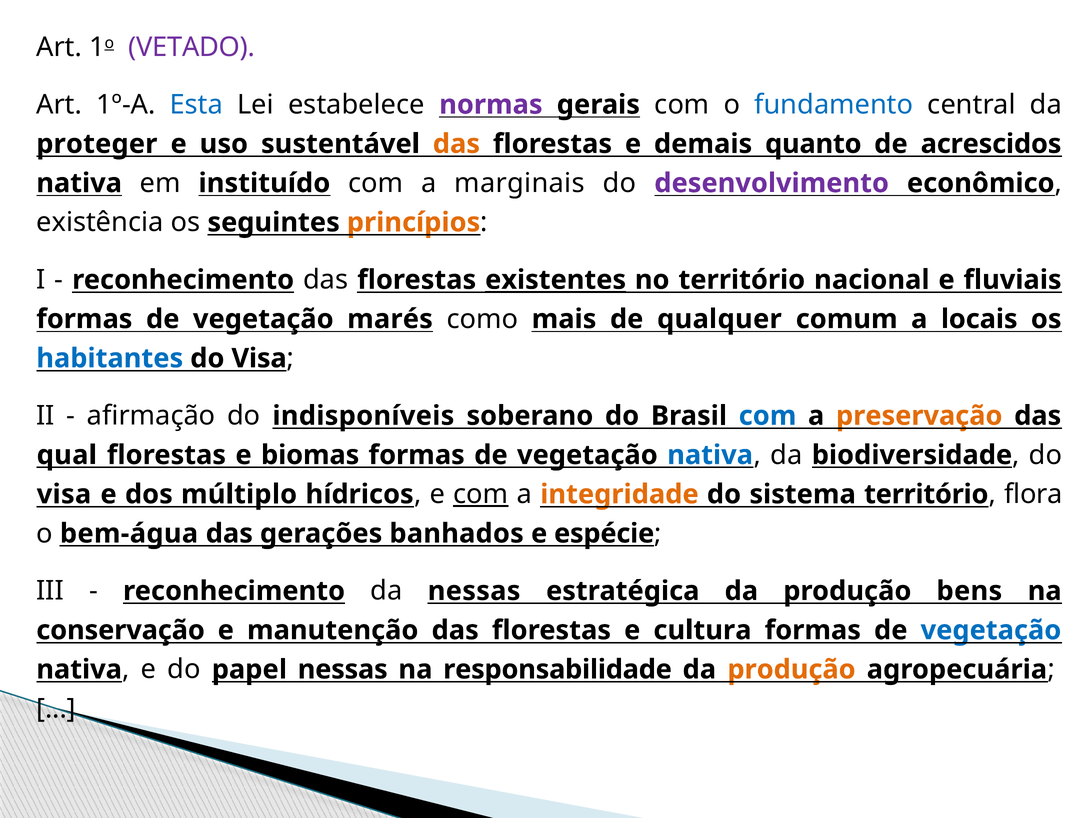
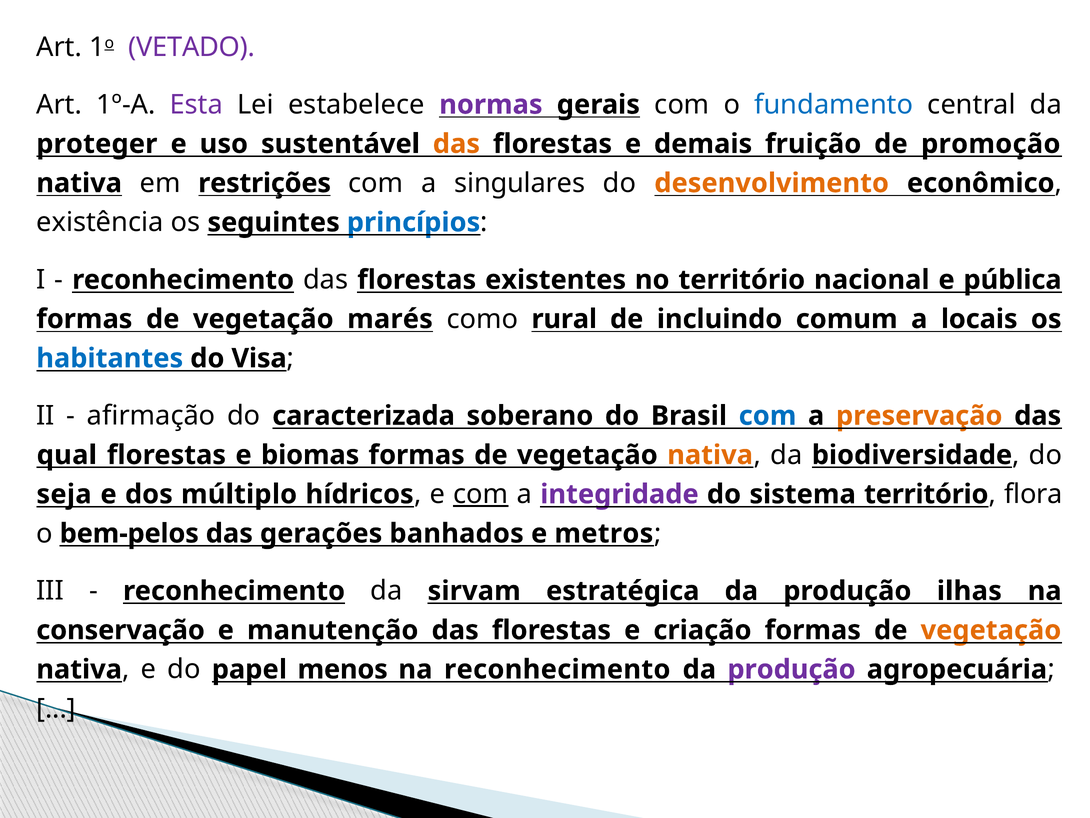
Esta colour: blue -> purple (196, 105)
quanto: quanto -> fruição (813, 144)
acrescidos: acrescidos -> promoção (991, 144)
instituído: instituído -> restrições (265, 183)
marginais: marginais -> singulares (520, 183)
desenvolvimento colour: purple -> orange (772, 183)
princípios colour: orange -> blue (414, 222)
existentes underline: present -> none (556, 280)
fluviais: fluviais -> pública (1013, 280)
mais: mais -> rural (564, 319)
qualquer: qualquer -> incluindo (720, 319)
indisponíveis: indisponíveis -> caracterizada (364, 416)
nativa colour: blue -> orange (710, 455)
visa: visa -> seja (64, 494)
integridade colour: orange -> purple (619, 494)
bem-água: bem-água -> bem-pelos (129, 533)
espécie: espécie -> metros (604, 533)
da nessas: nessas -> sirvam (474, 591)
bens: bens -> ilhas (969, 591)
cultura: cultura -> criação (702, 630)
vegetação colour: blue -> orange (991, 630)
papel nessas: nessas -> menos (343, 669)
na responsabilidade: responsabilidade -> reconhecimento (557, 669)
produção colour: orange -> purple (792, 669)
